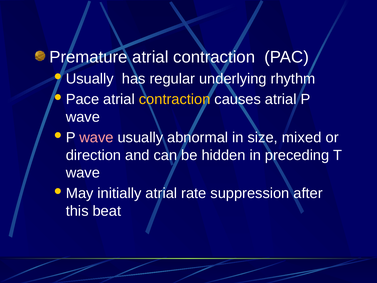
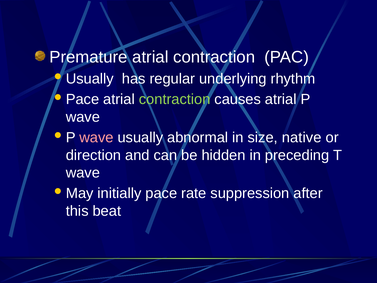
contraction colour: yellow -> light green (175, 99)
mixed: mixed -> native (302, 137)
initially atrial: atrial -> pace (161, 193)
